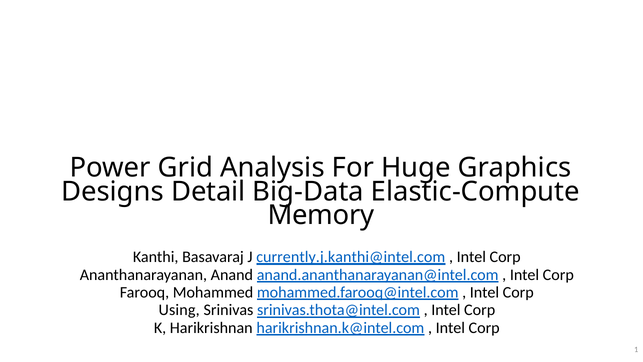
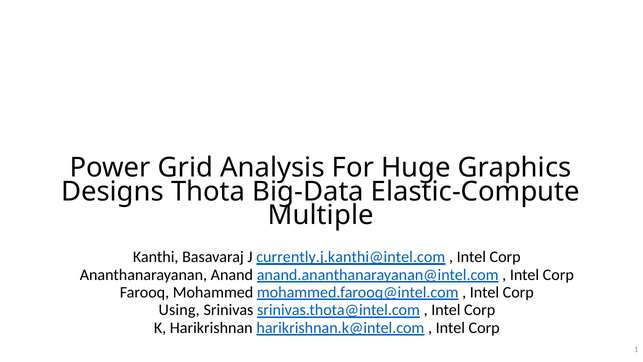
Detail: Detail -> Thota (208, 191)
Memory: Memory -> Multiple (321, 215)
